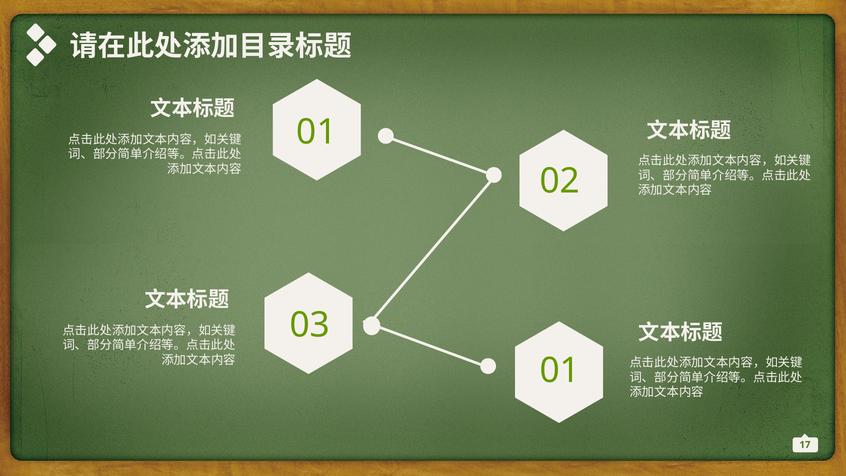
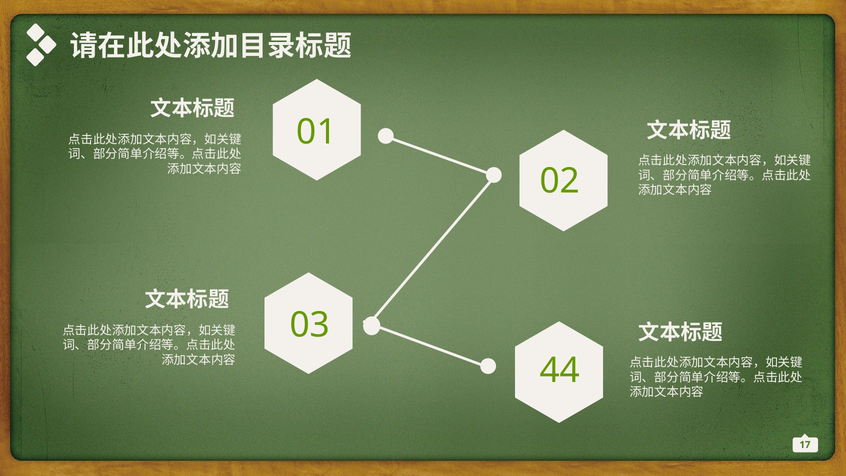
01: 01 -> 44 (560, 371)
